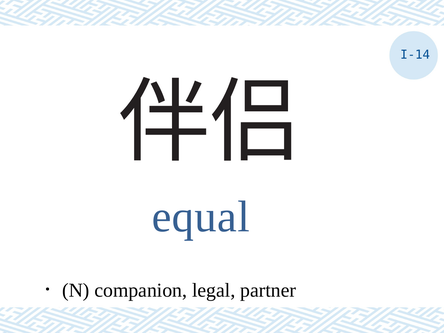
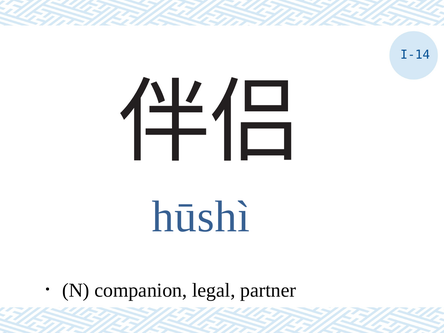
equal: equal -> hūshì (201, 217)
